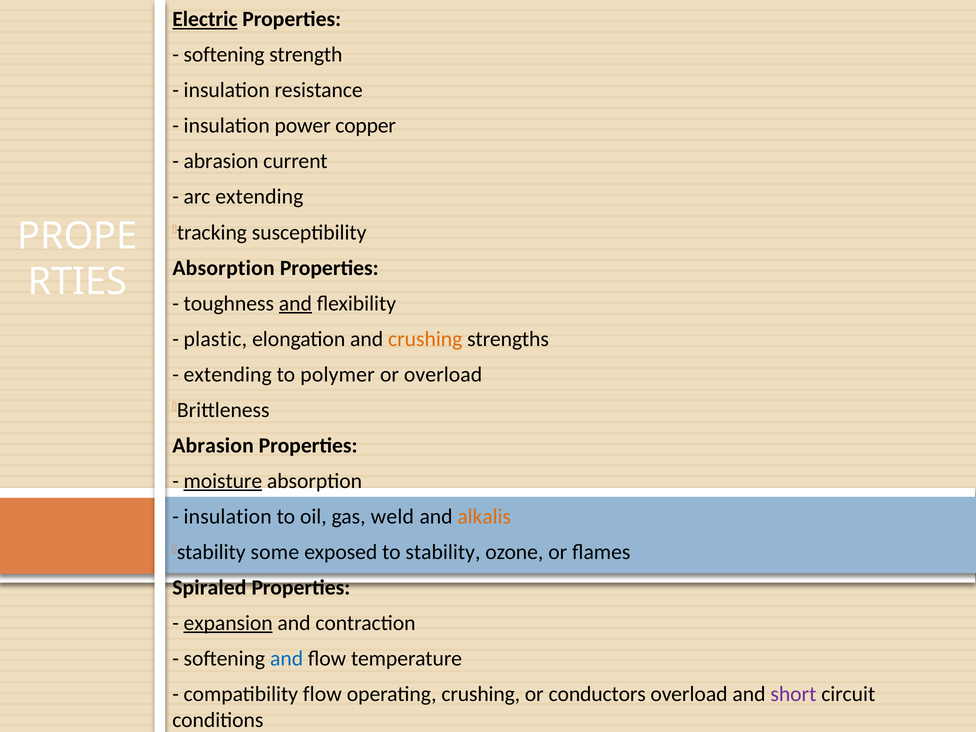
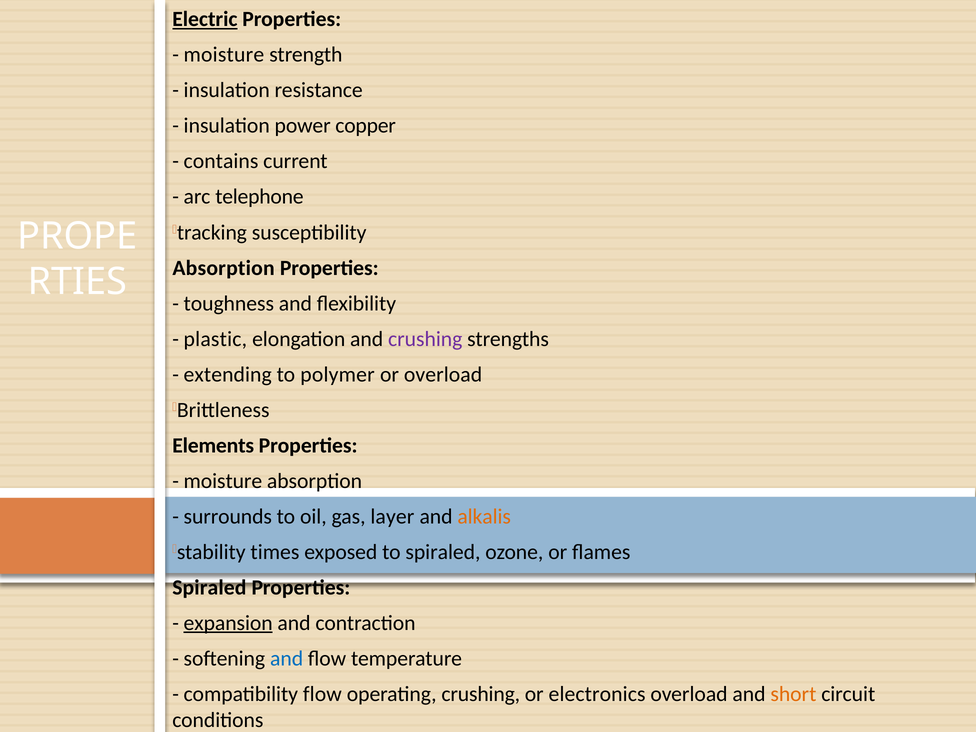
softening: softening -> moisture (224, 55)
abrasion: abrasion -> contains (221, 161)
arc extending: extending -> telephone (259, 197)
and underline: present -> none (295, 303)
crushing colour: orange -> purple (425, 339)
Abrasion: Abrasion -> Elements (213, 445)
moisture underline: present -> none (223, 481)
insulation: insulation -> surrounds (228, 516)
weld: weld -> layer (392, 516)
some: some -> times (275, 552)
to stability: stability -> spiraled (443, 552)
conductors: conductors -> electronics (597, 694)
short colour: purple -> orange (793, 694)
